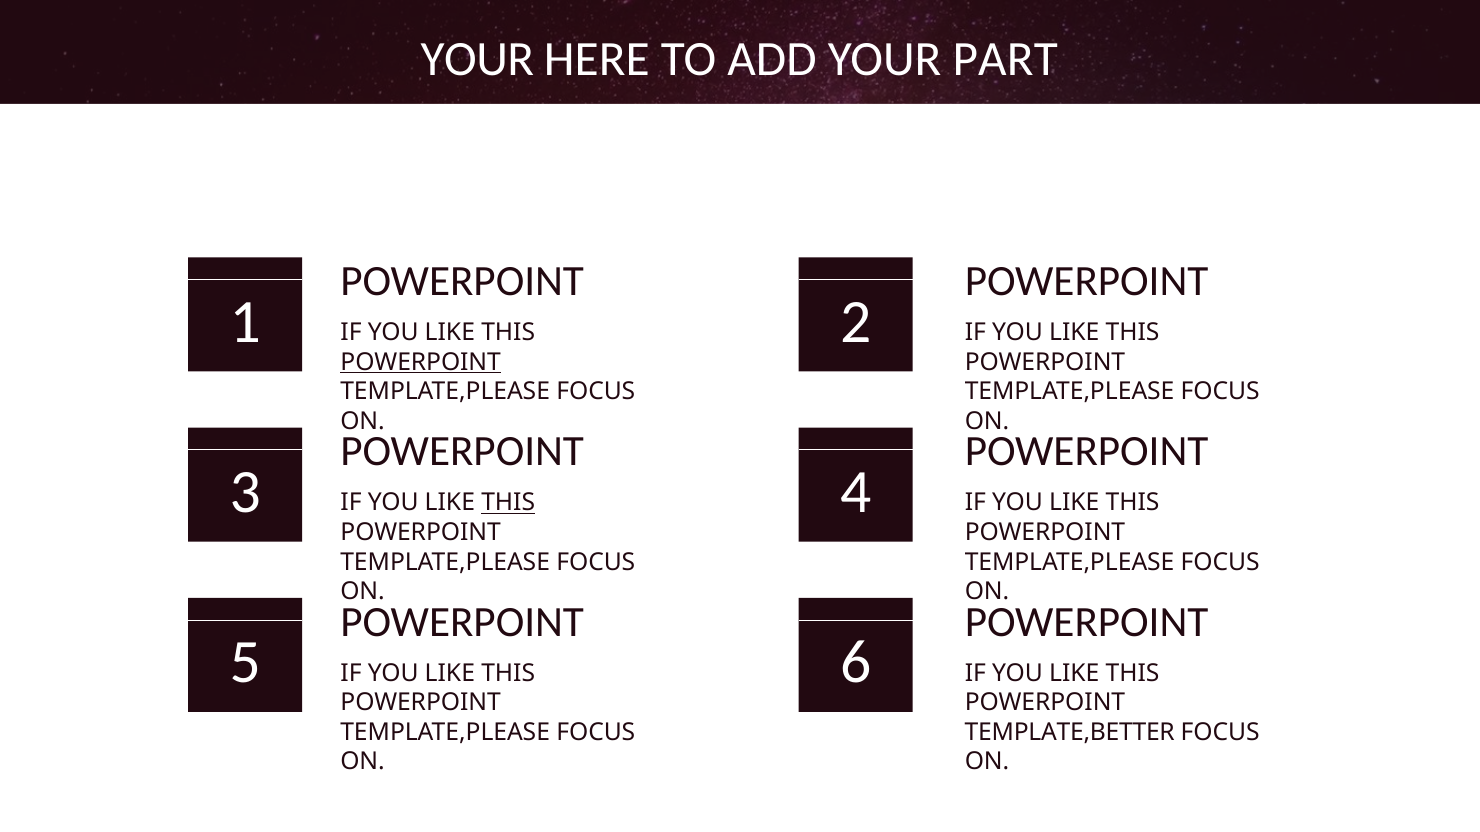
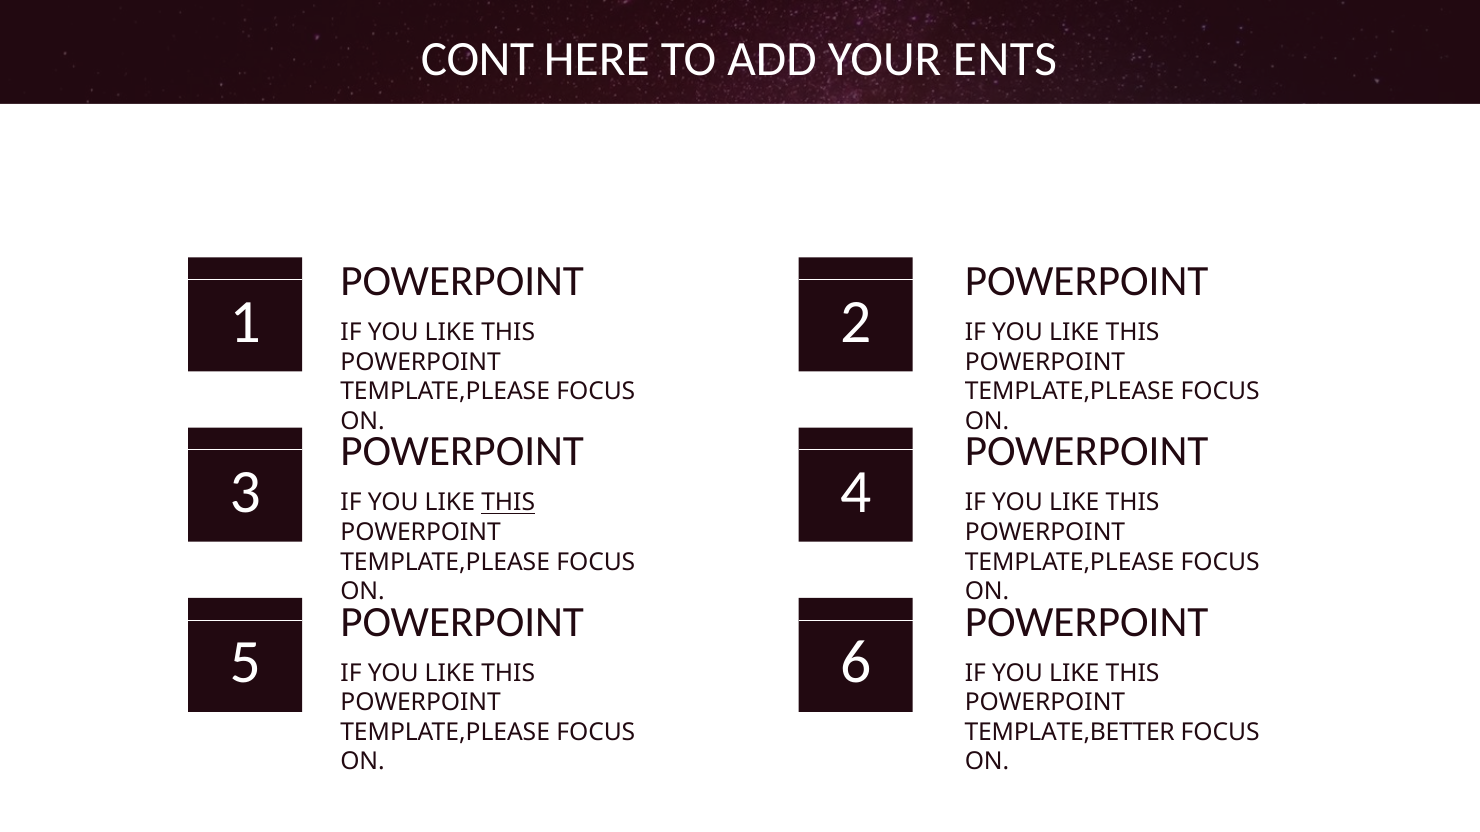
YOUR: YOUR -> CONT (477, 59)
PART: PART -> ENTS (1005, 59)
POWERPOINT underline: present -> none (421, 362)
